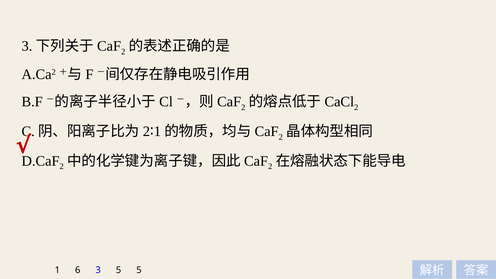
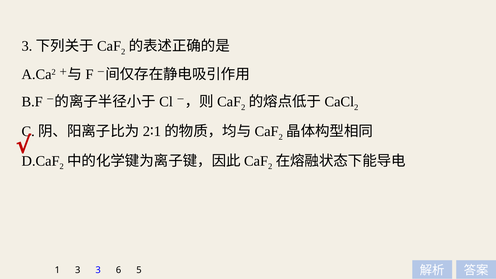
1 6: 6 -> 3 (78, 270)
3 5: 5 -> 6 (119, 270)
